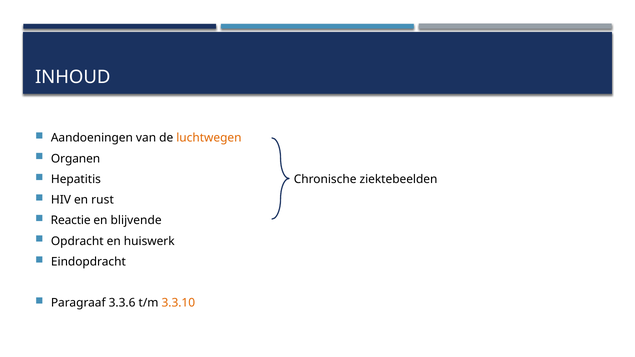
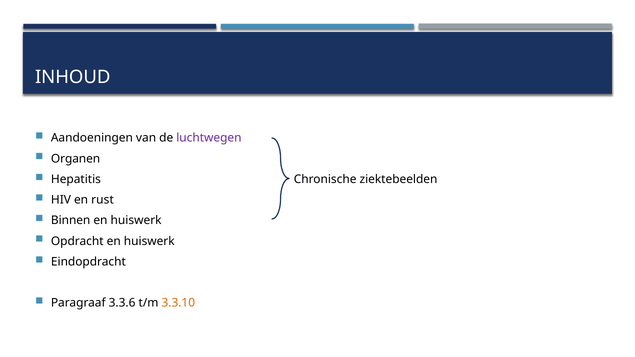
luchtwegen colour: orange -> purple (209, 138)
Reactie: Reactie -> Binnen (71, 221)
blijvende: blijvende -> huiswerk (136, 221)
